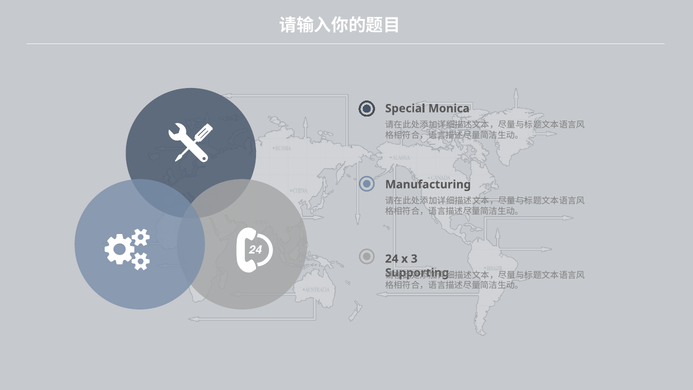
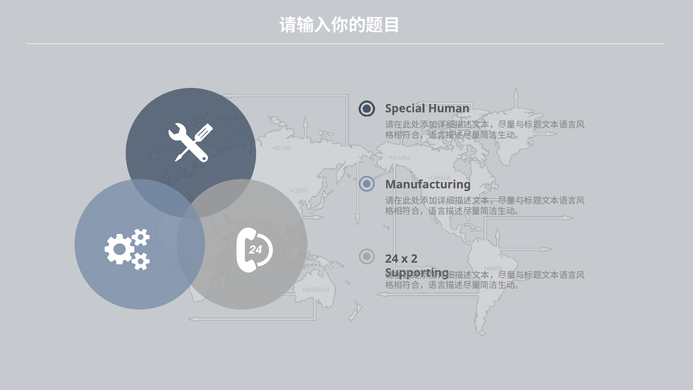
Monica: Monica -> Human (449, 108)
3: 3 -> 2 (414, 259)
